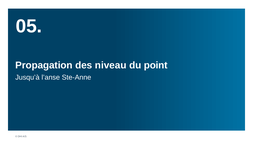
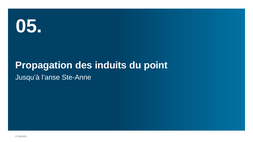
niveau: niveau -> induits (111, 65)
